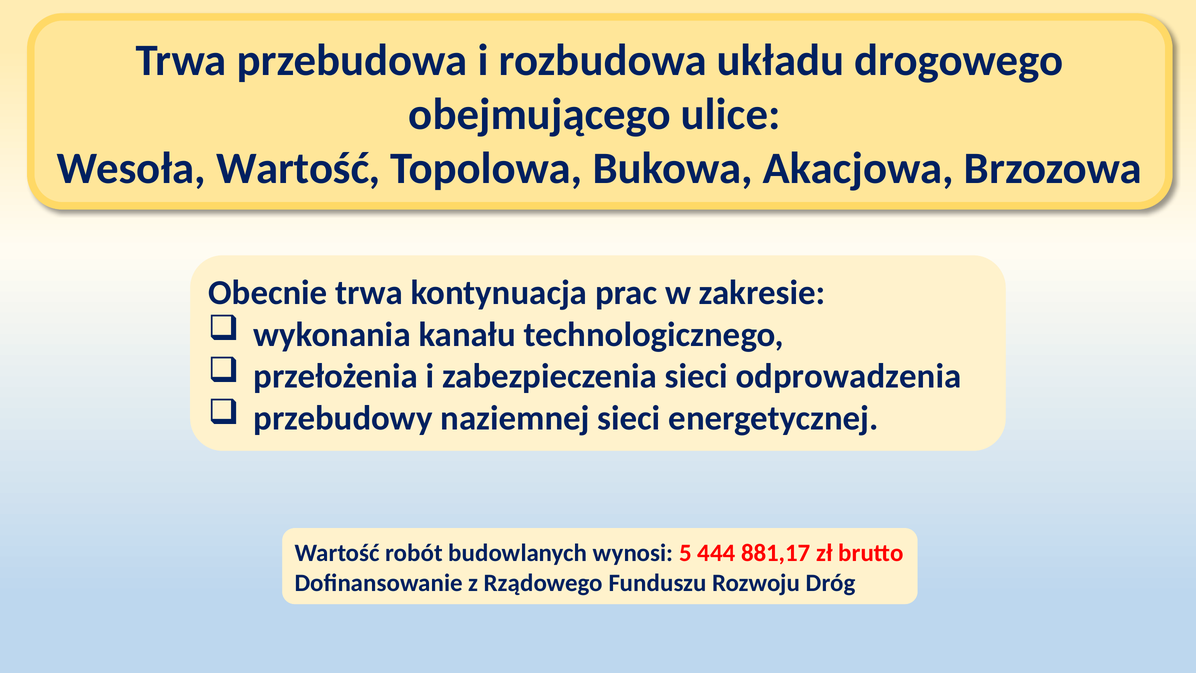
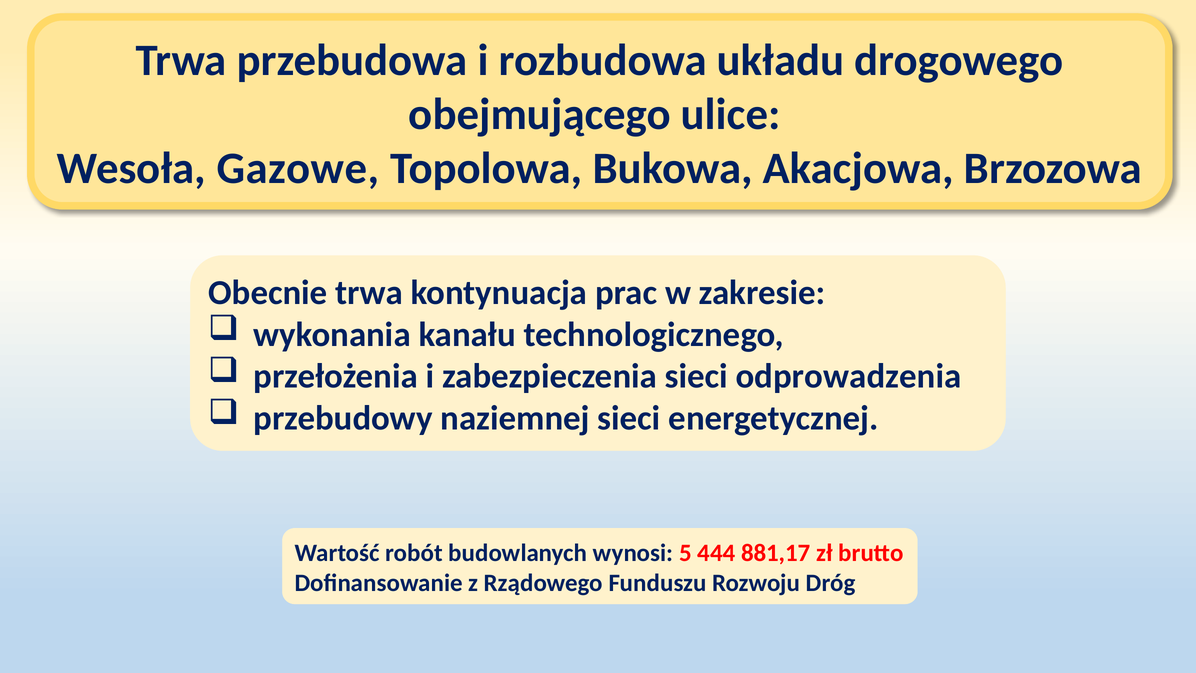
Wesoła Wartość: Wartość -> Gazowe (298, 168)
